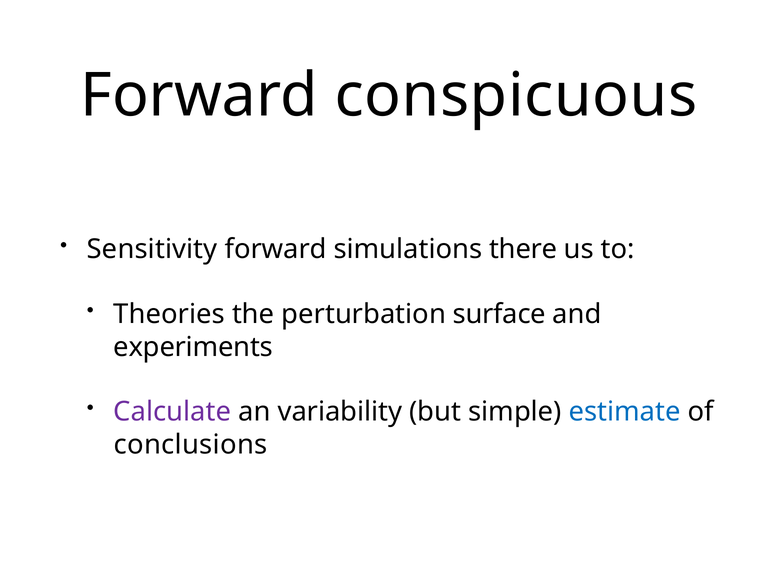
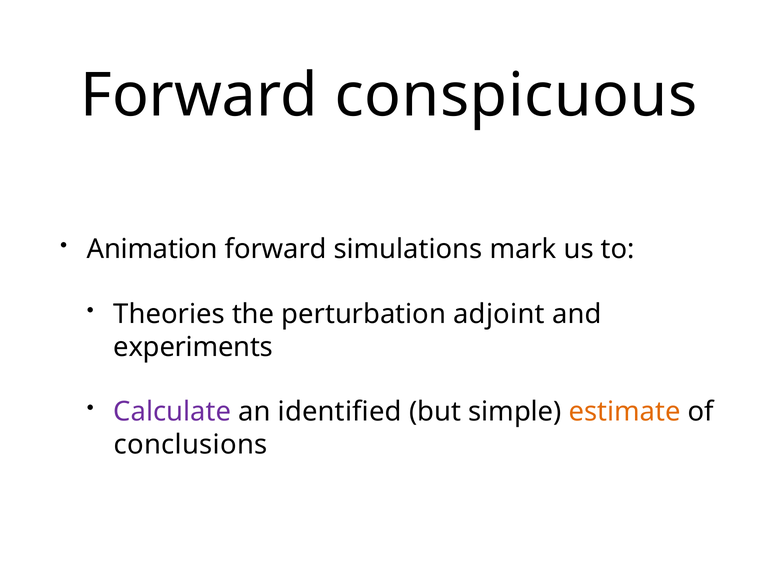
Sensitivity: Sensitivity -> Animation (152, 249)
there: there -> mark (523, 249)
surface: surface -> adjoint (499, 314)
variability: variability -> identified (340, 412)
estimate colour: blue -> orange (625, 412)
